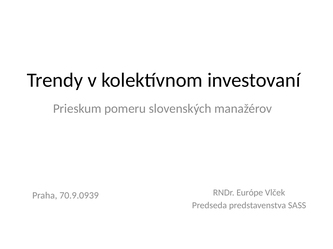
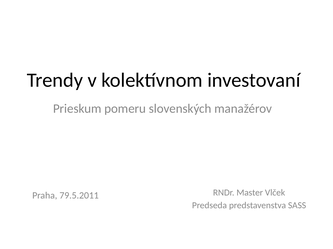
70.9.0939: 70.9.0939 -> 79.5.2011 (79, 196)
Európe: Európe -> Master (250, 193)
